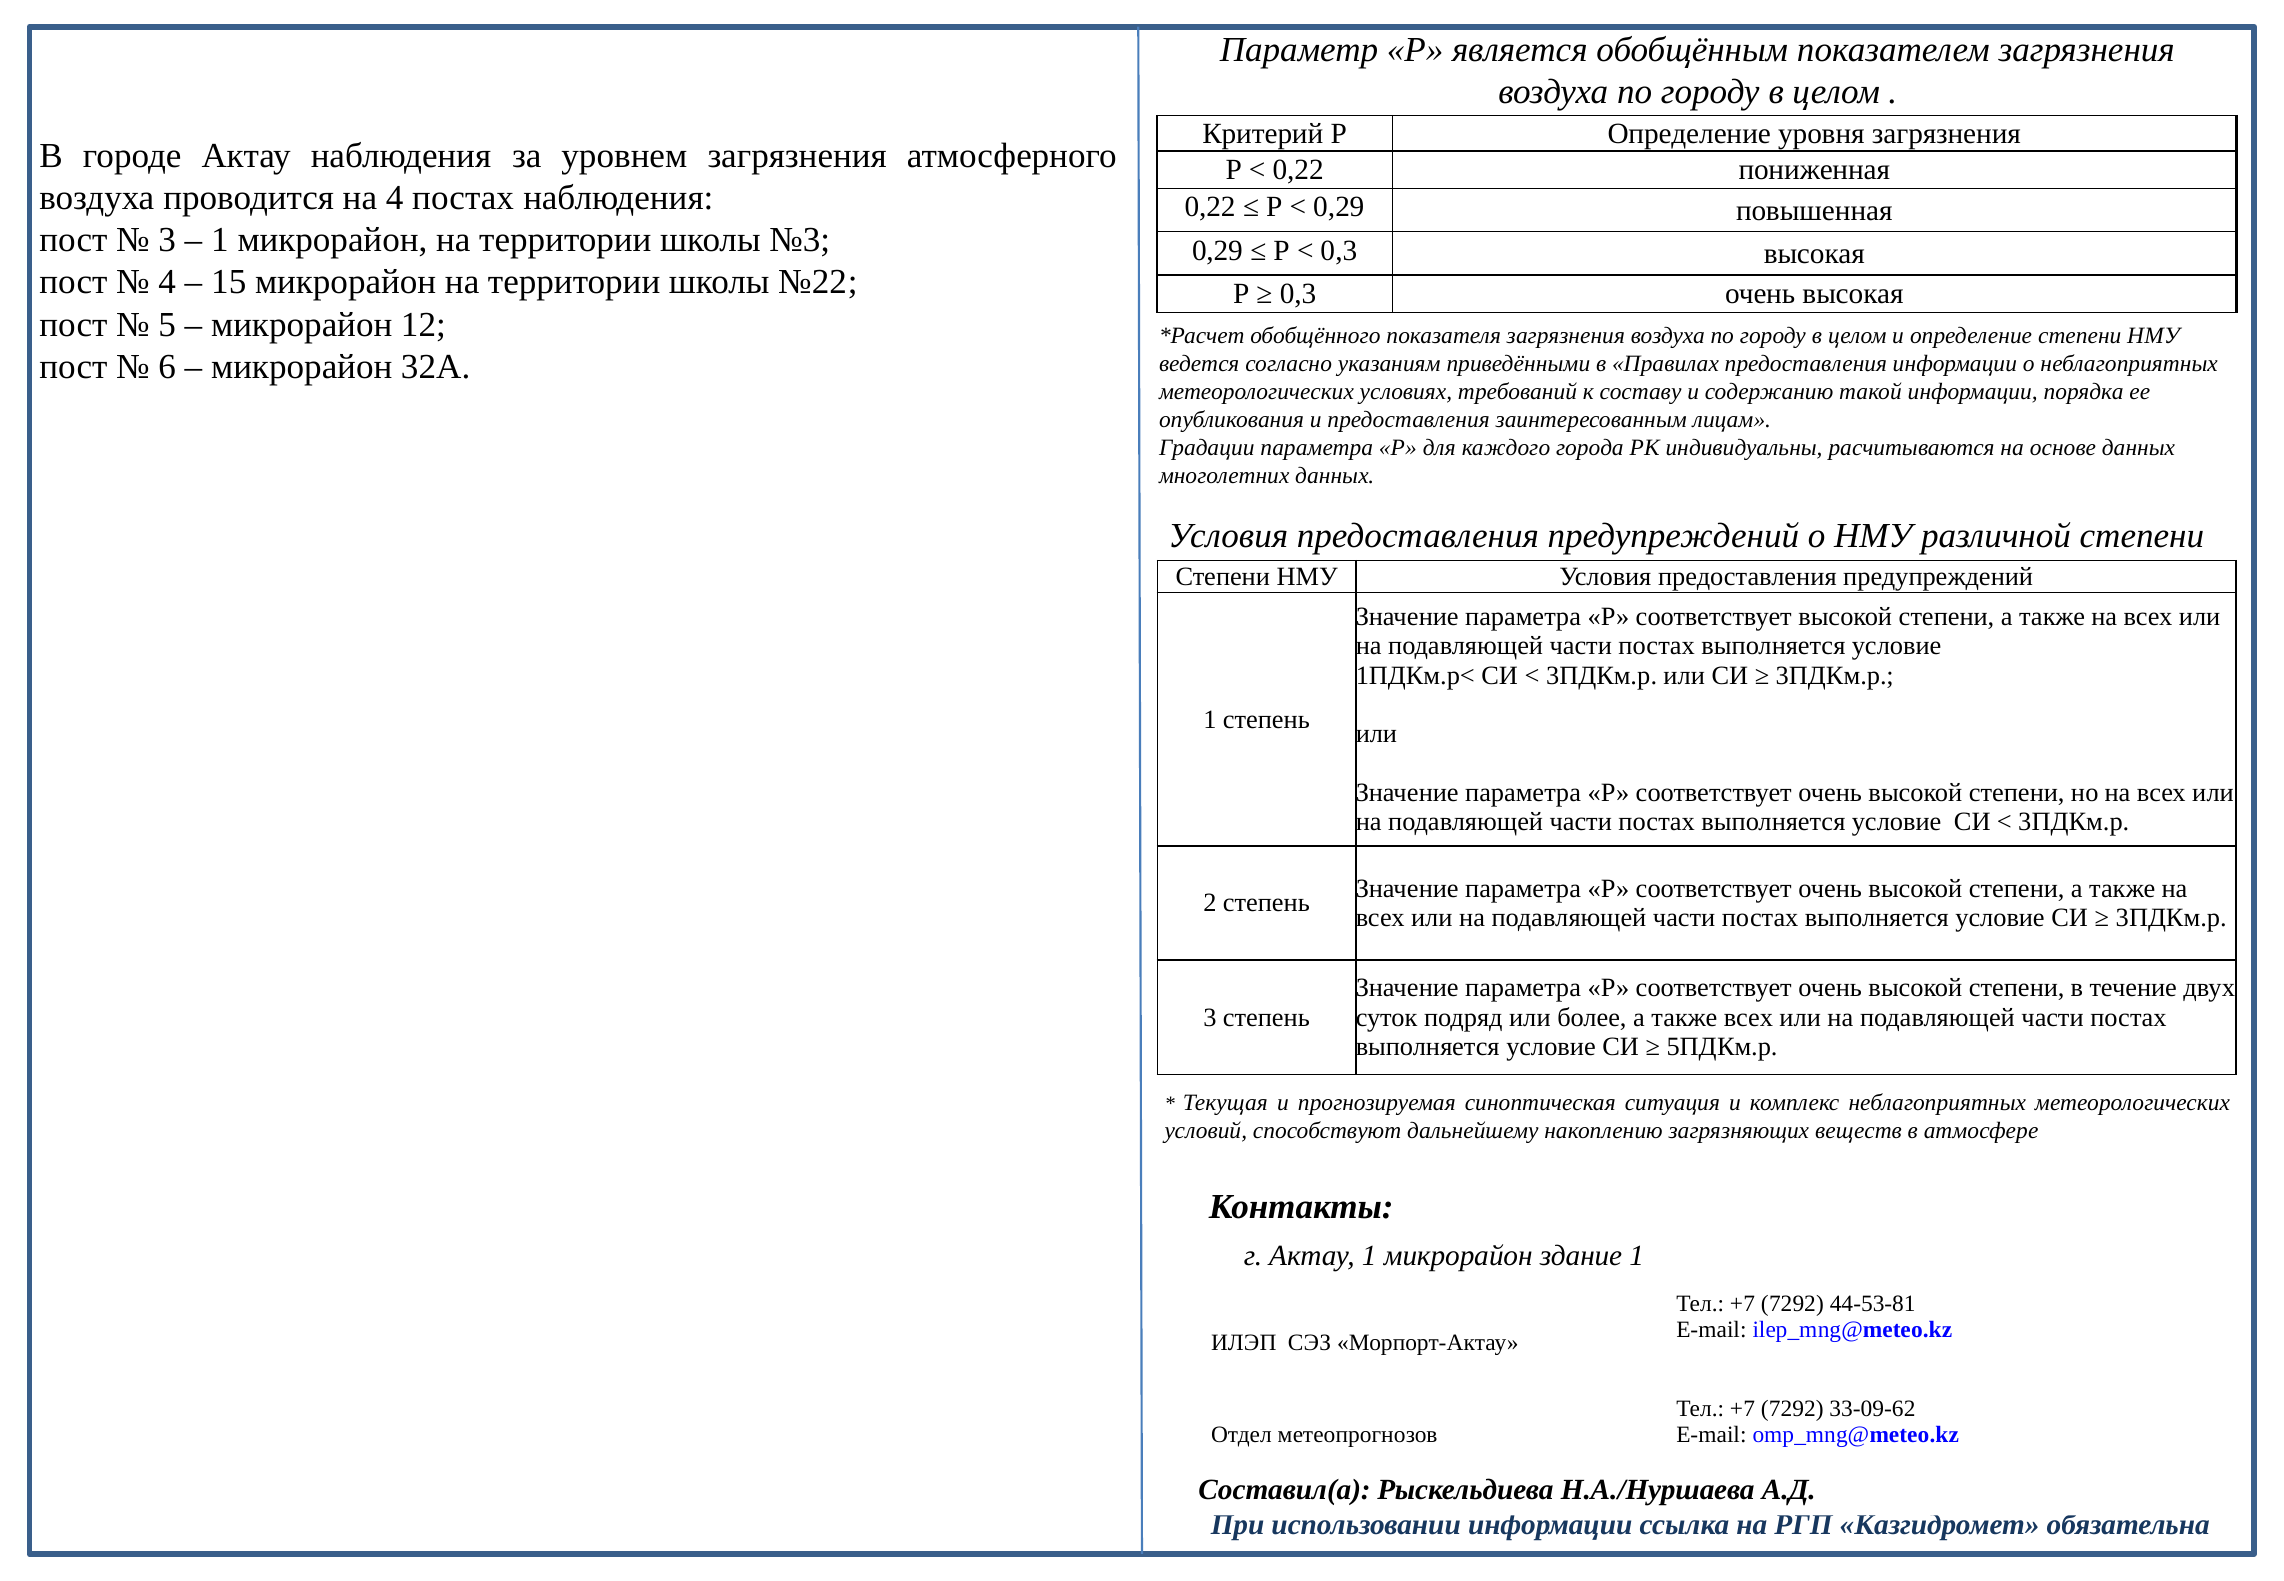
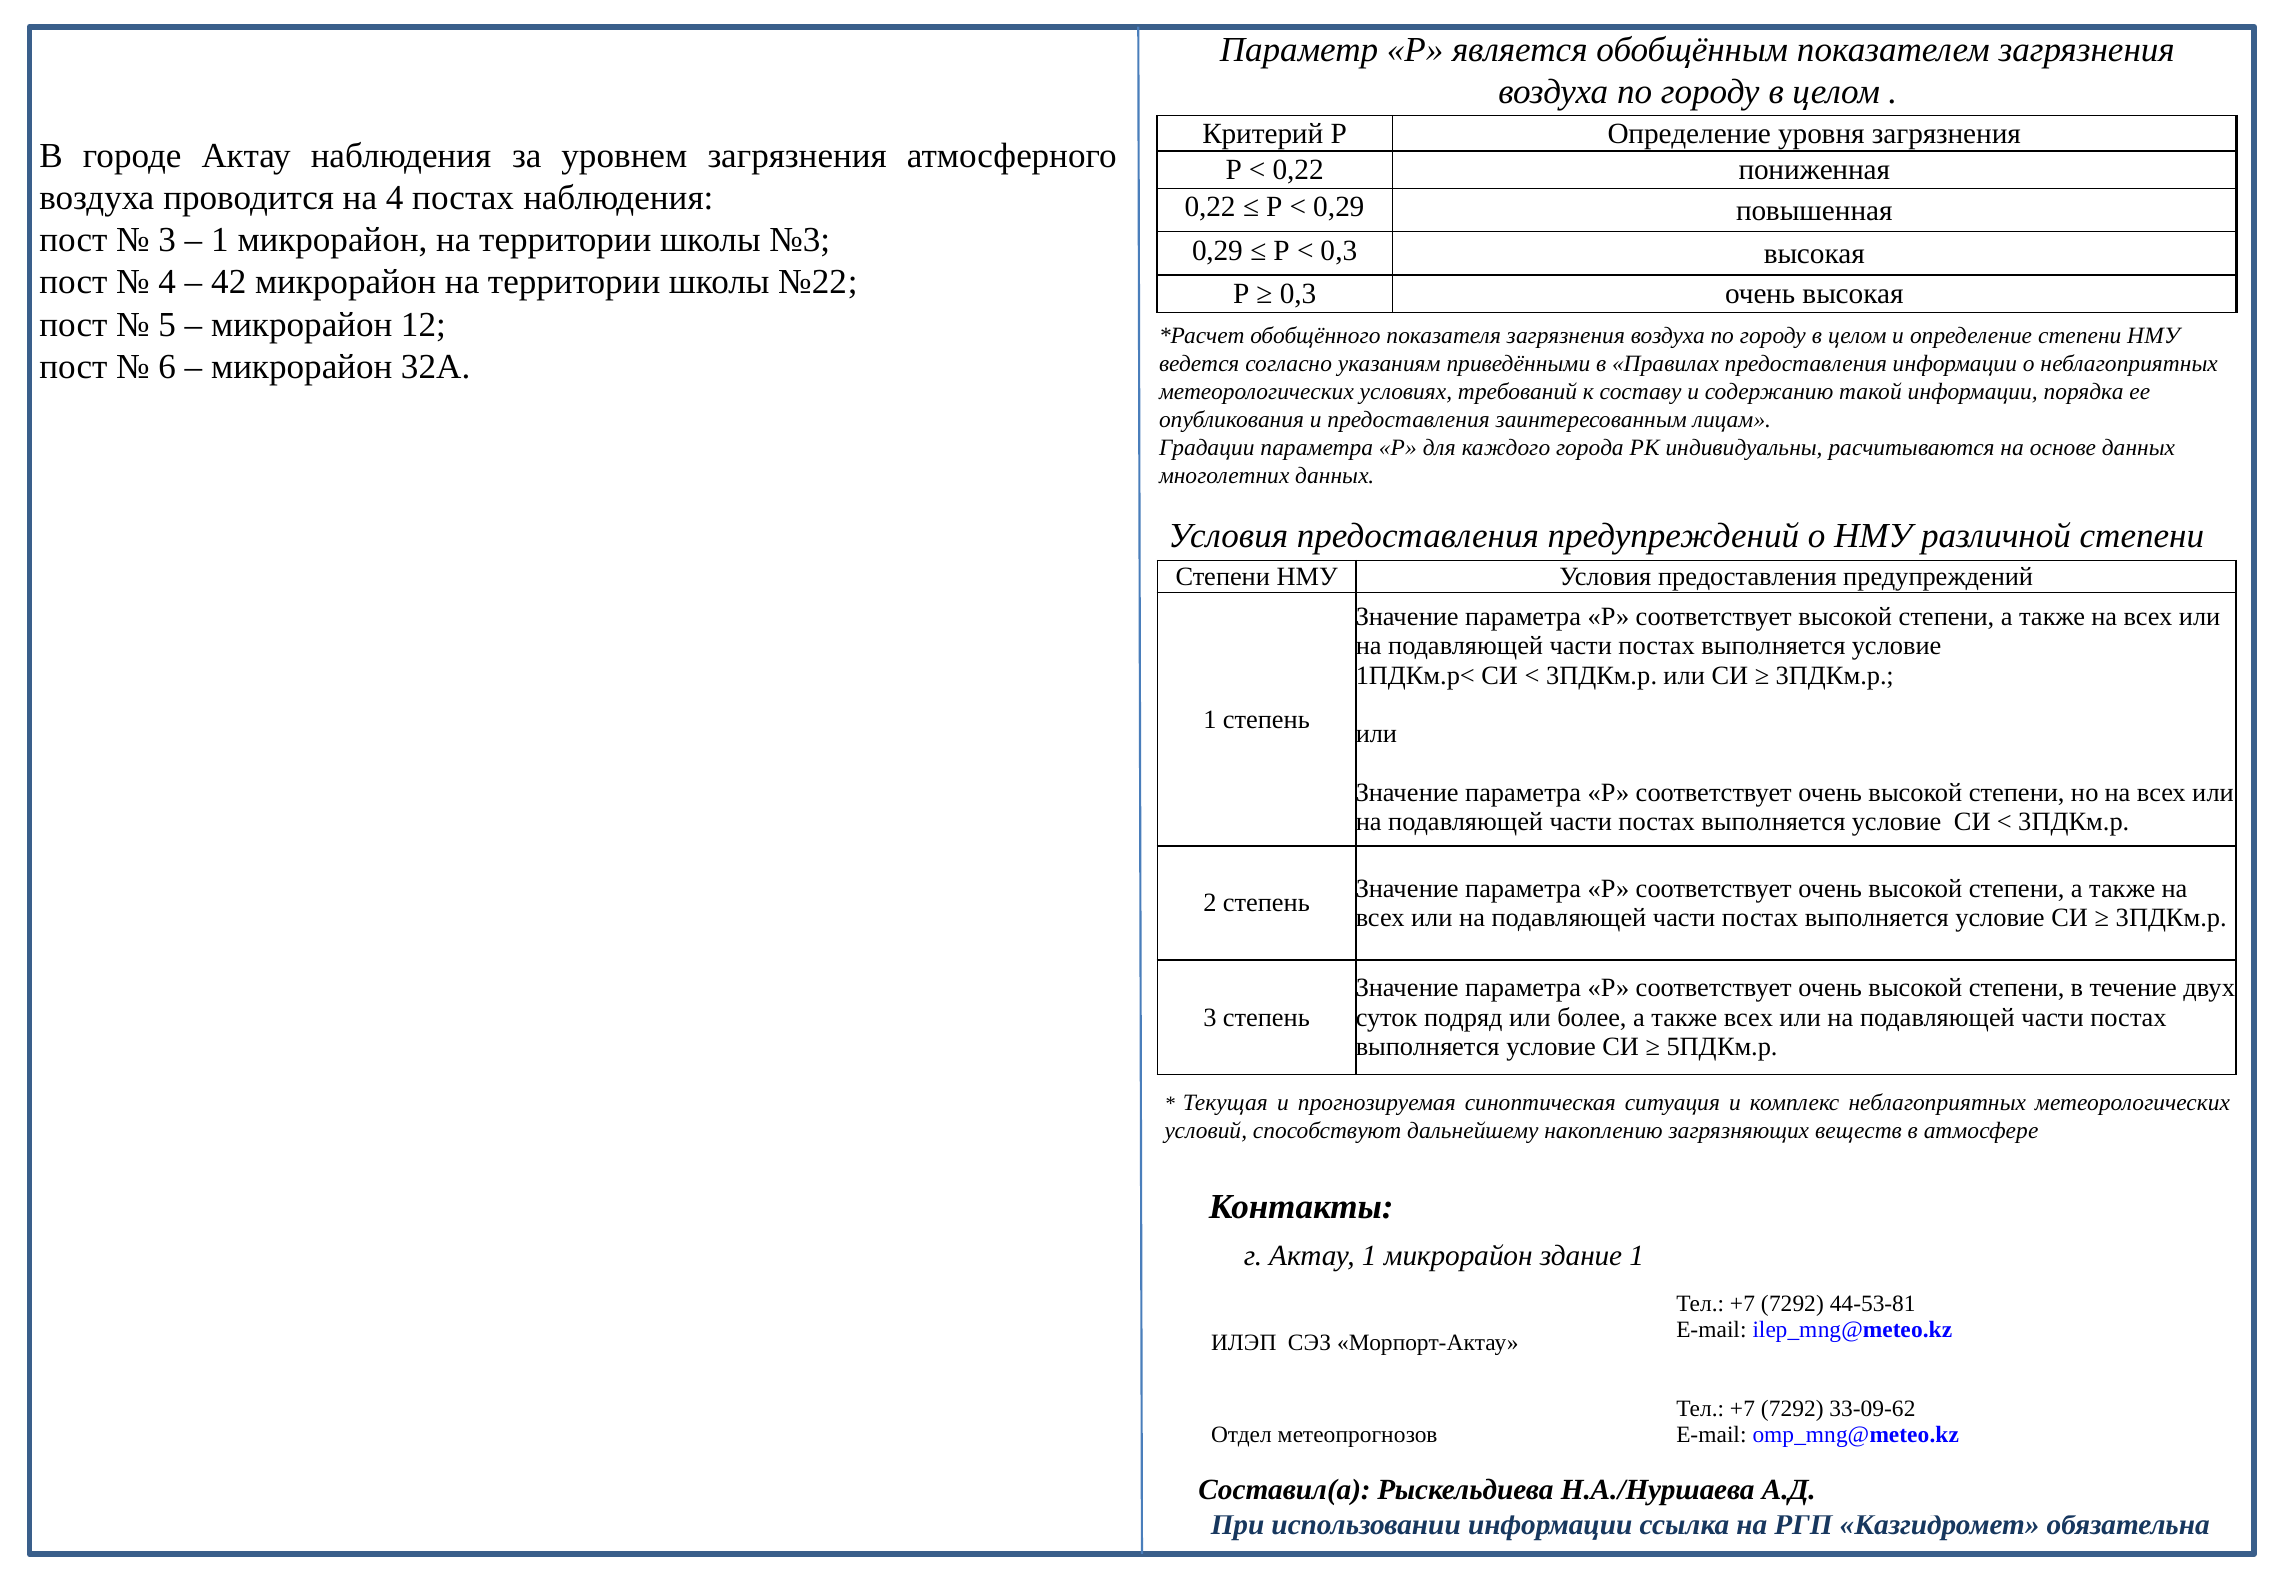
15: 15 -> 42 (229, 282)
